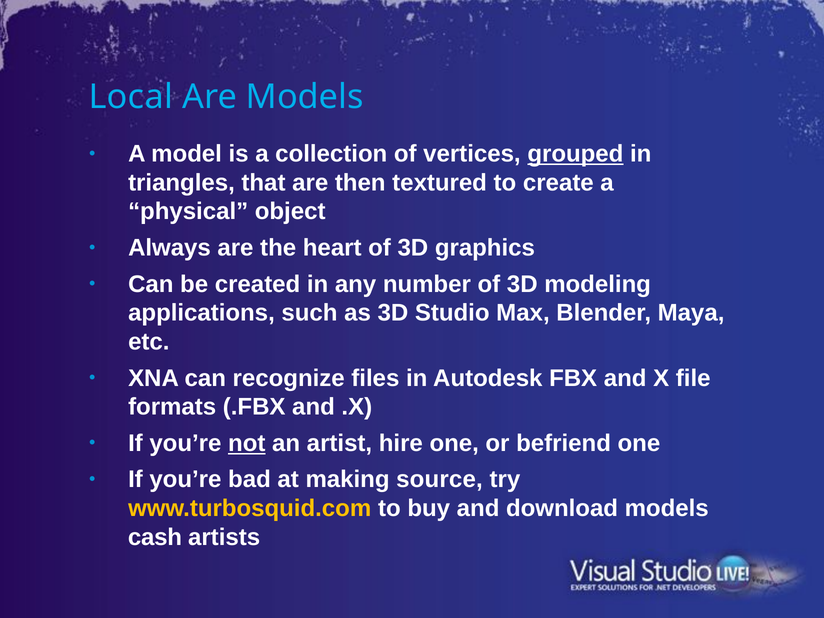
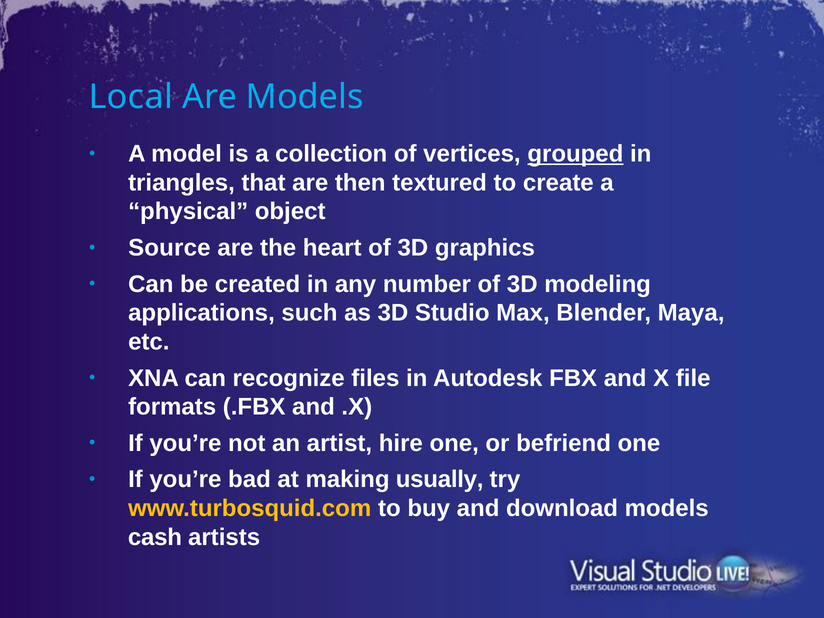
Always: Always -> Source (169, 248)
not underline: present -> none (247, 443)
source: source -> usually (440, 480)
